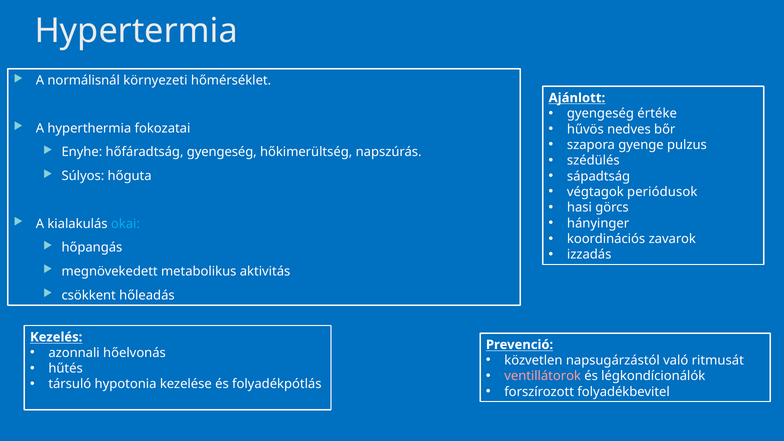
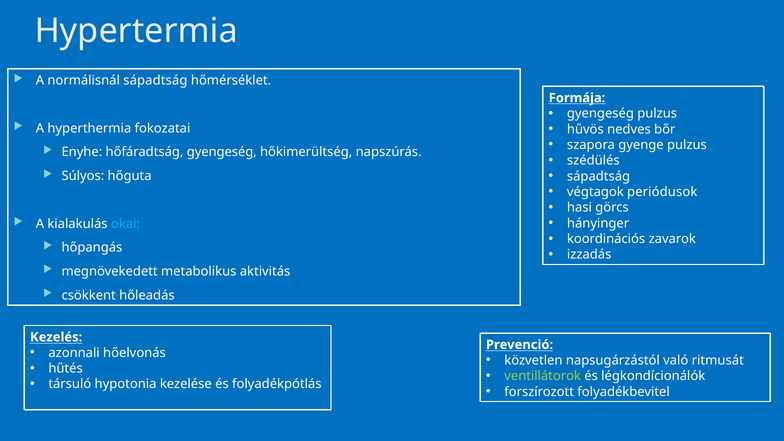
normálisnál környezeti: környezeti -> sápadtság (155, 81)
Ajánlott: Ajánlott -> Formája (577, 98)
gyengeség értéke: értéke -> pulzus (657, 114)
ventillátorok colour: pink -> light green (543, 376)
